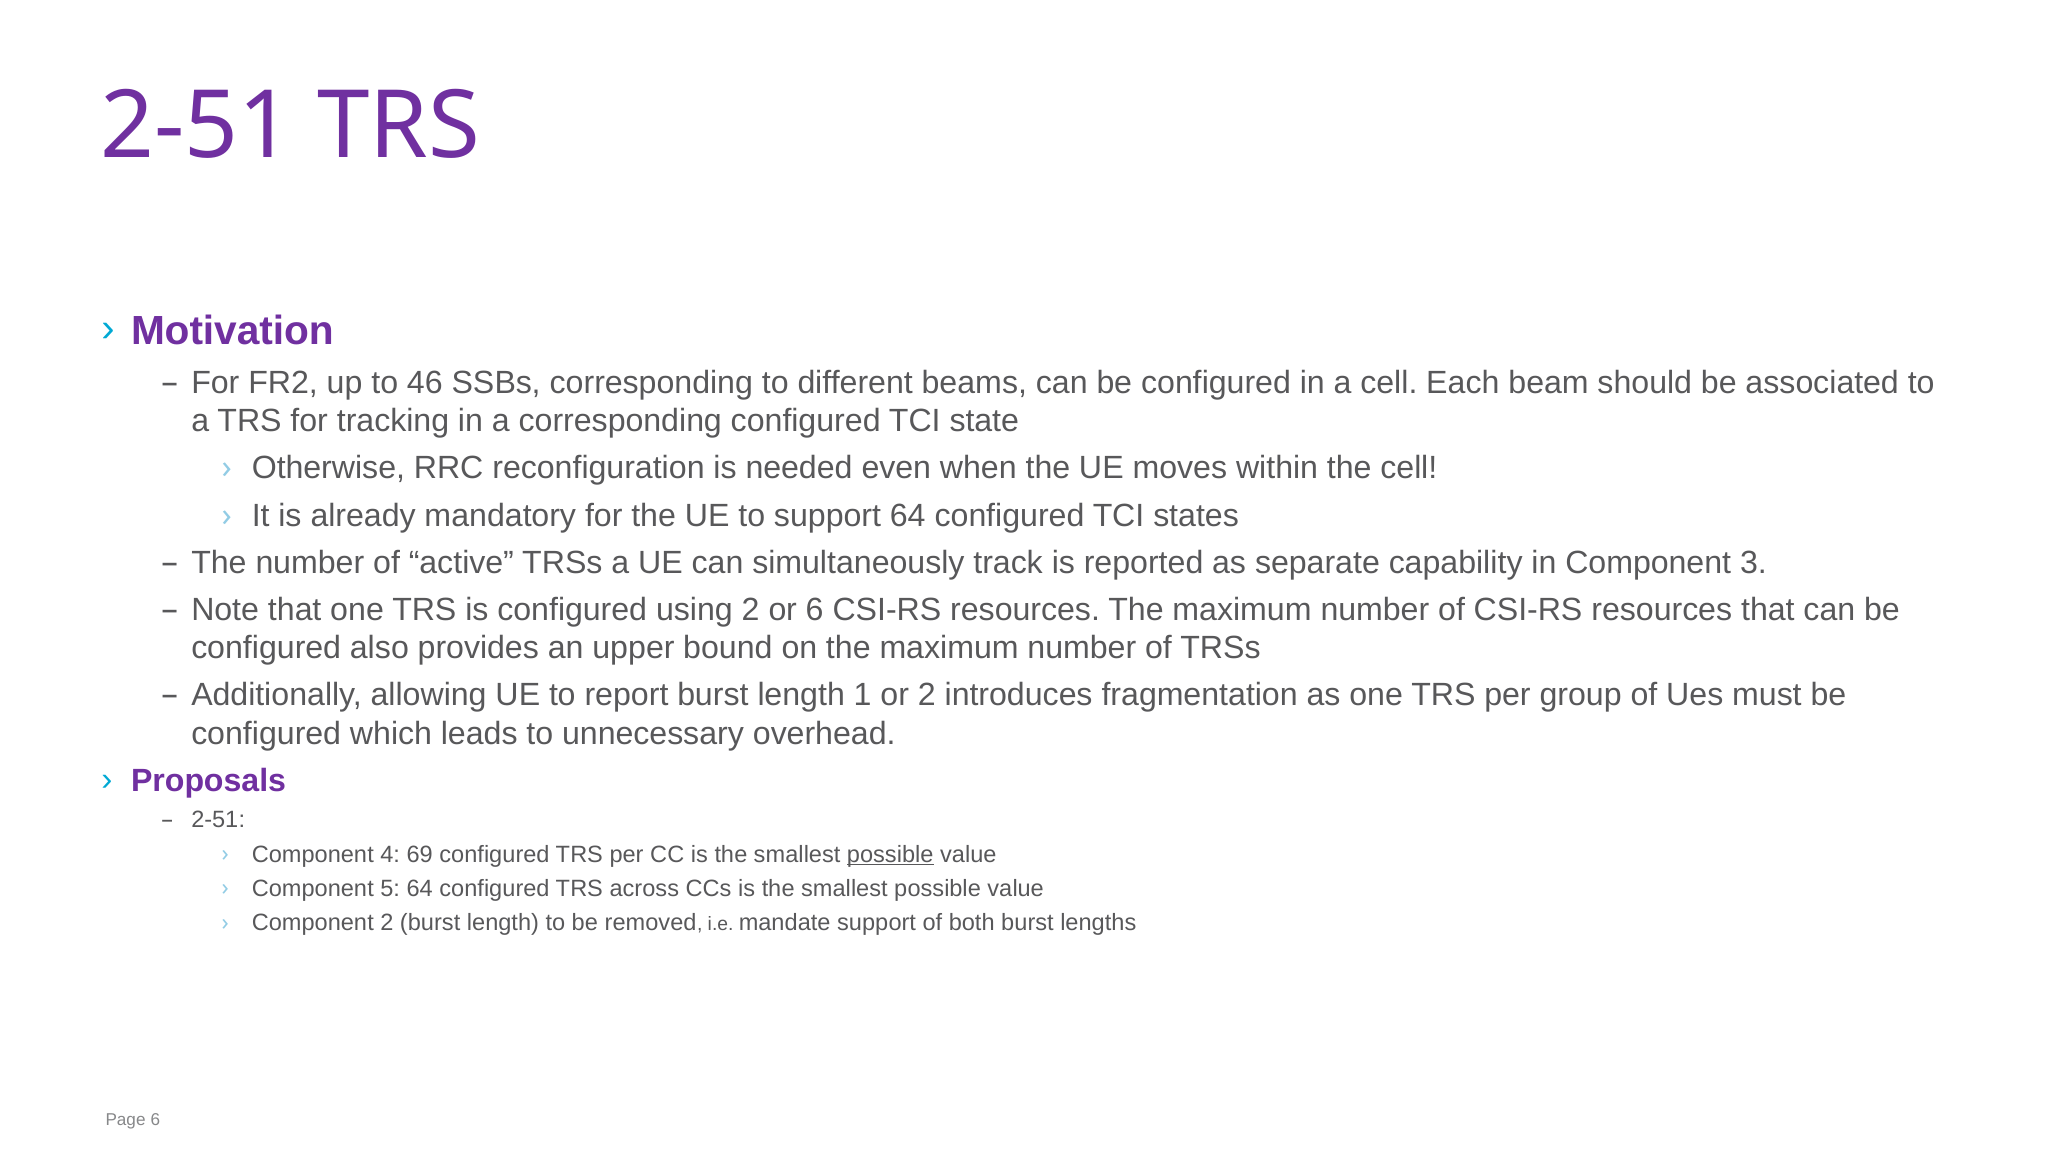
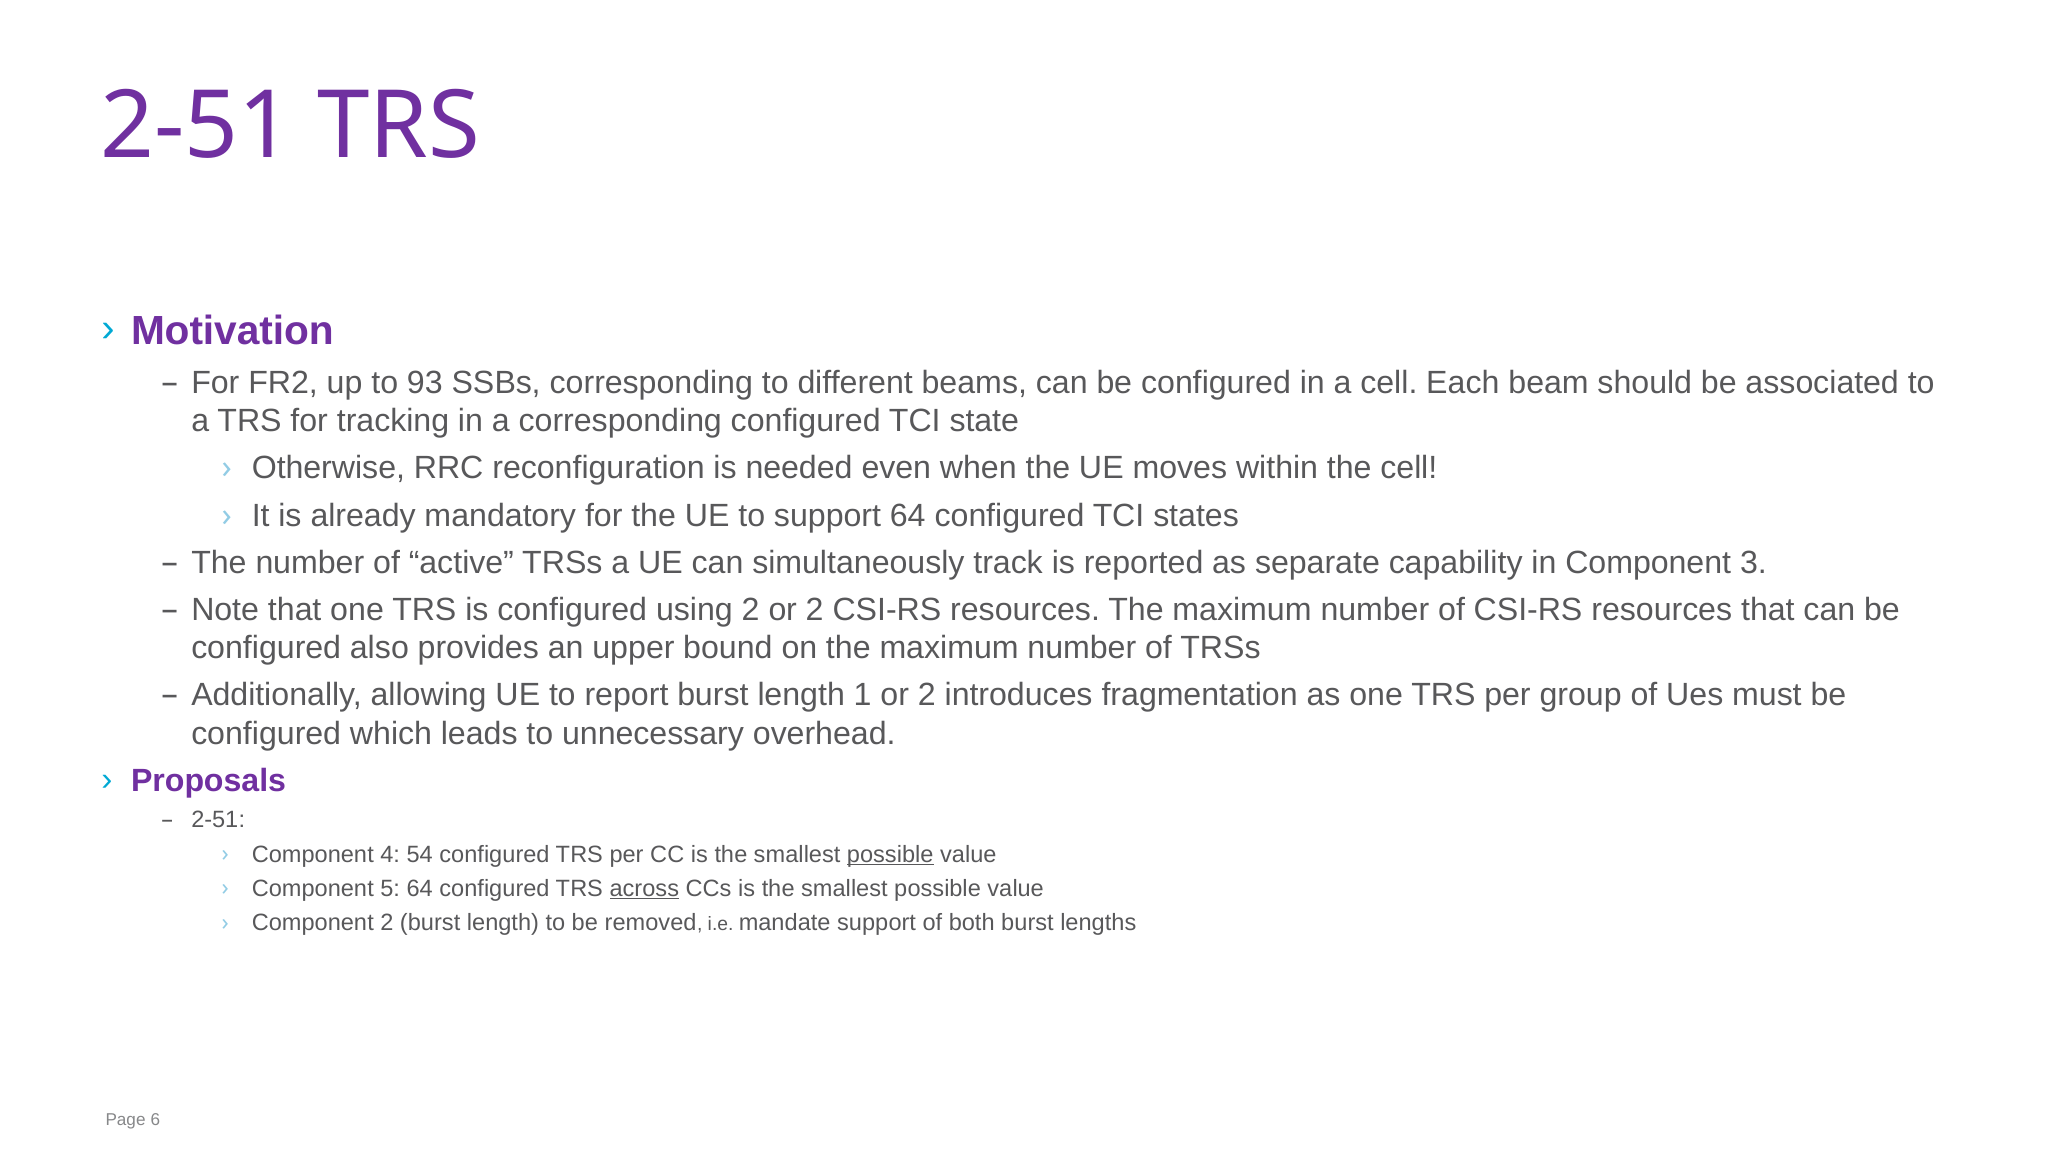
46: 46 -> 93 (425, 382)
2 or 6: 6 -> 2 (815, 609)
69: 69 -> 54 (420, 854)
across underline: none -> present (644, 888)
